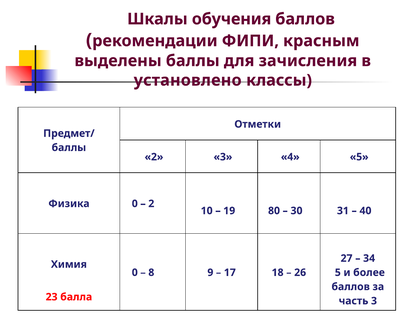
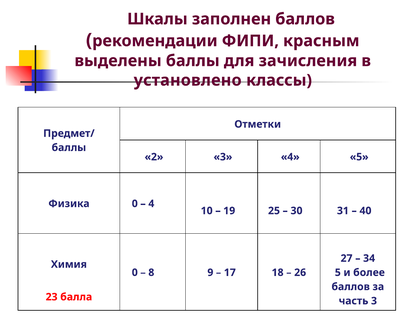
обучения: обучения -> заполнен (232, 19)
2: 2 -> 4 (151, 204)
80: 80 -> 25 (274, 211)
